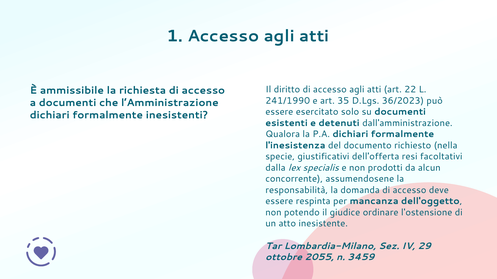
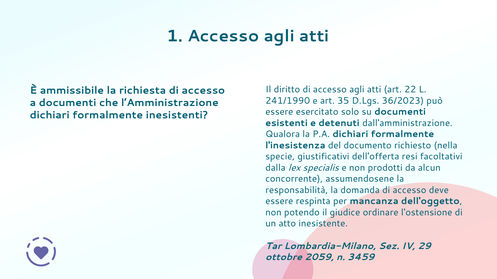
2055: 2055 -> 2059 (319, 258)
